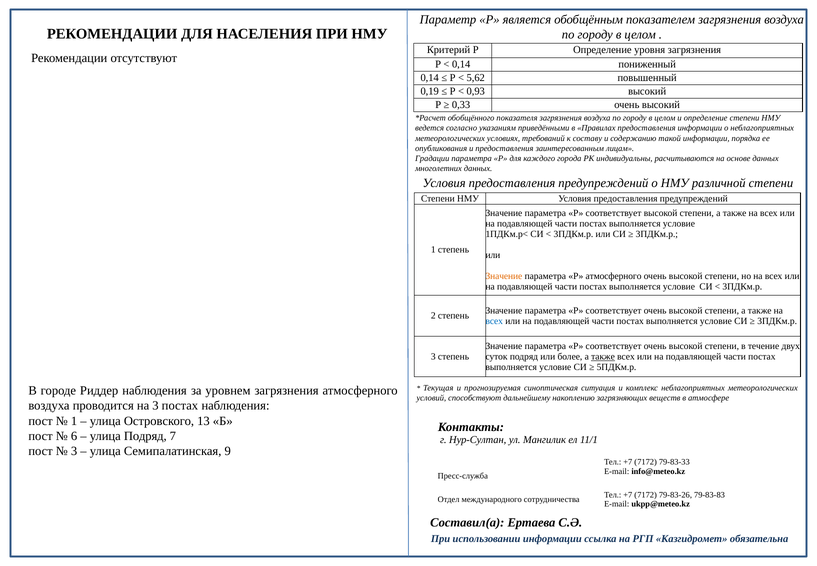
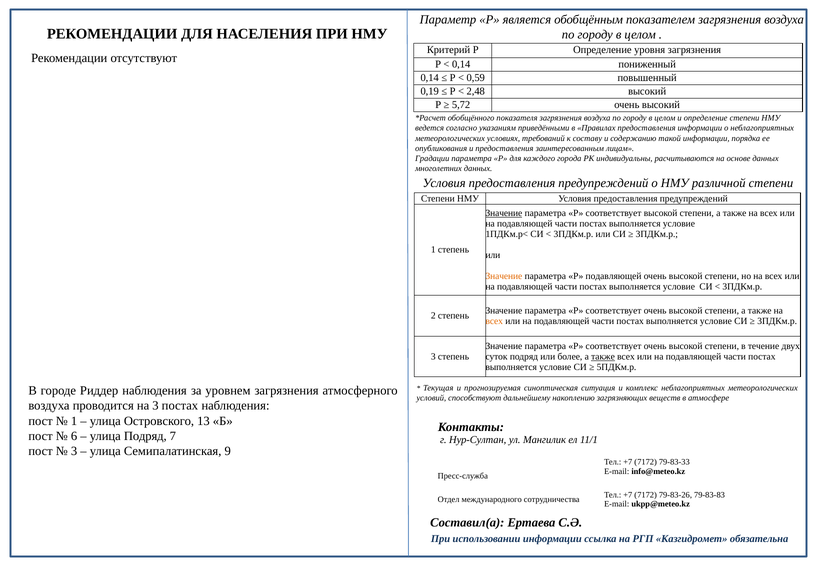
5,62: 5,62 -> 0,59 (476, 78)
0,93: 0,93 -> 2,48 (476, 91)
0,33: 0,33 -> 5,72 (461, 105)
Значение underline: none -> present (504, 213)
Р атмосферного: атмосферного -> подавляющей (614, 276)
всех colour: blue -> orange (494, 321)
